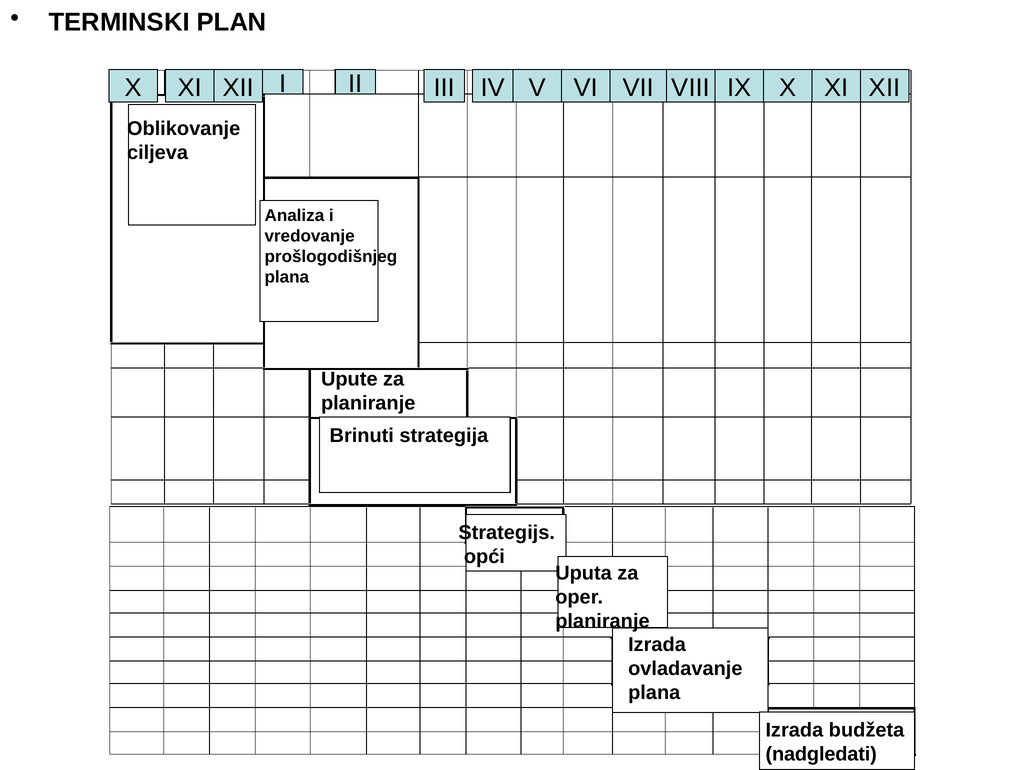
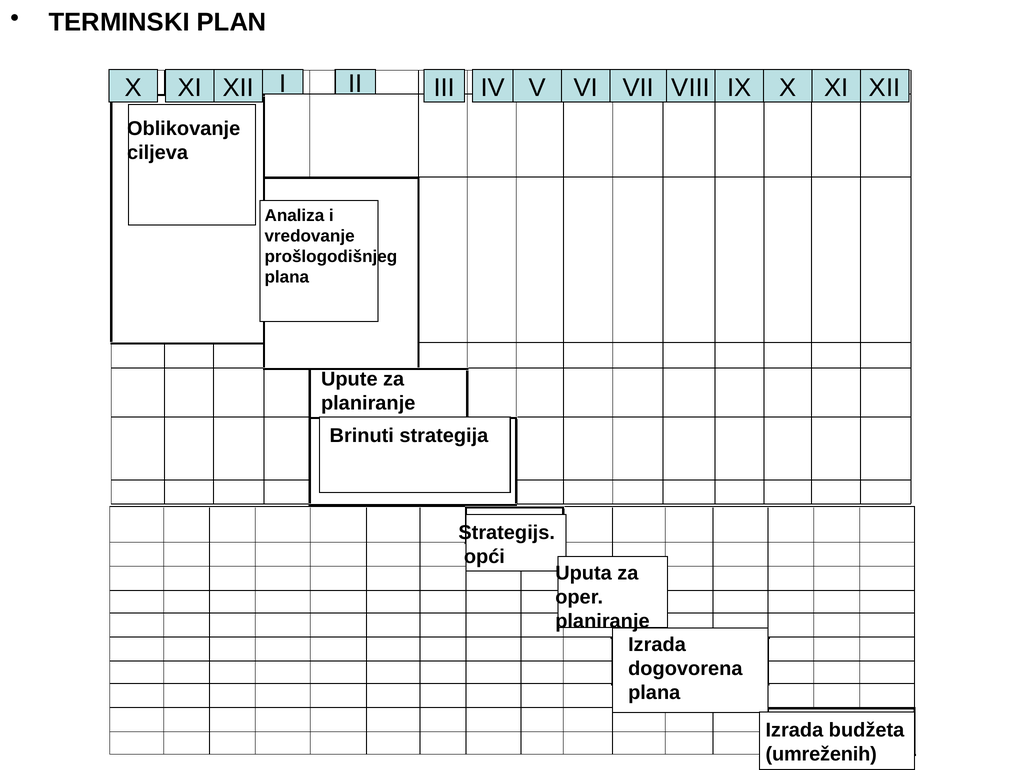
ovladavanje: ovladavanje -> dogovorena (685, 668)
nadgledati: nadgledati -> umreženih (821, 754)
